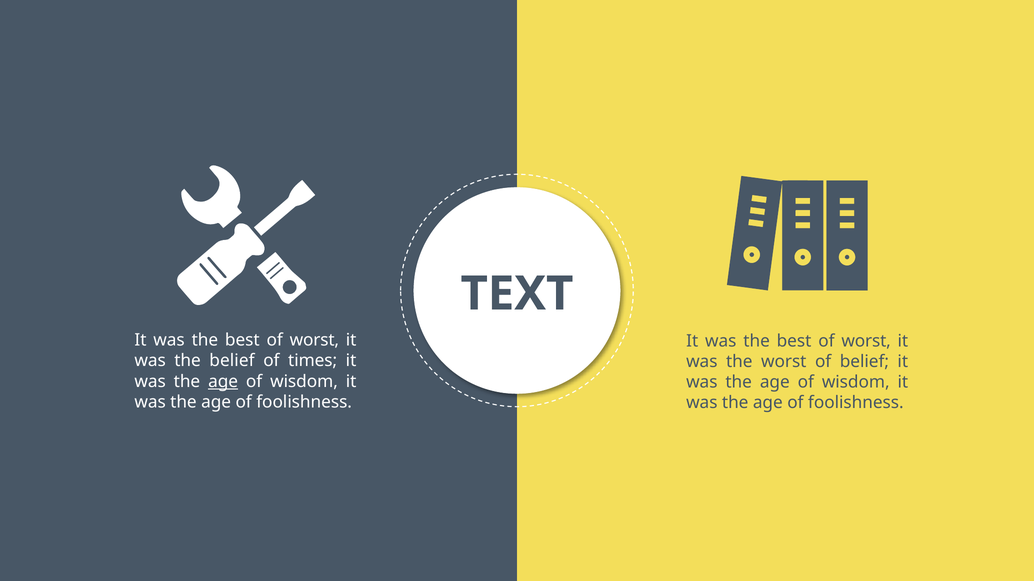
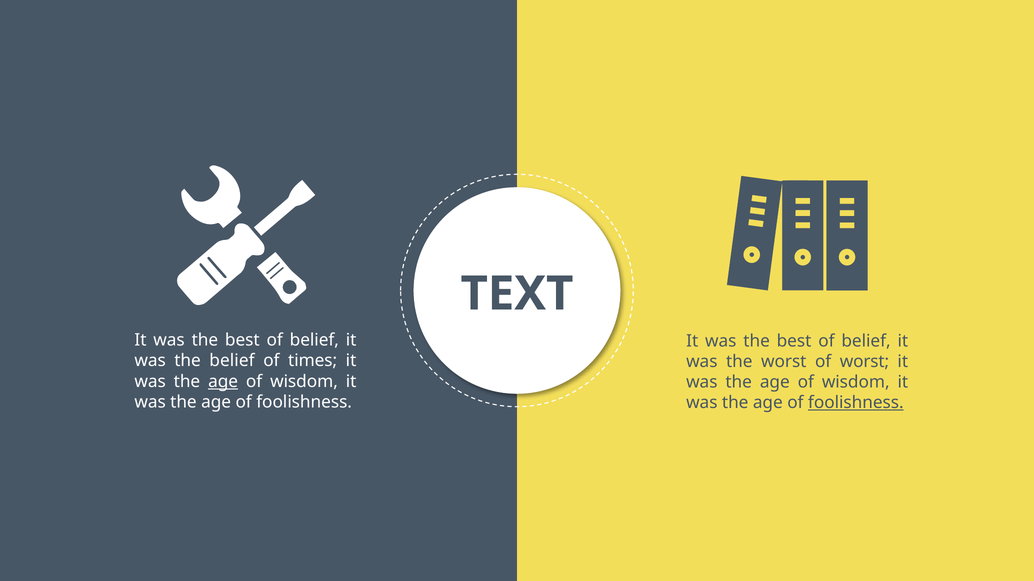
worst: worst -> belief (314, 340)
worst: worst -> belief (866, 341)
of belief: belief -> worst (864, 362)
foolishness underline: none -> present (856, 403)
